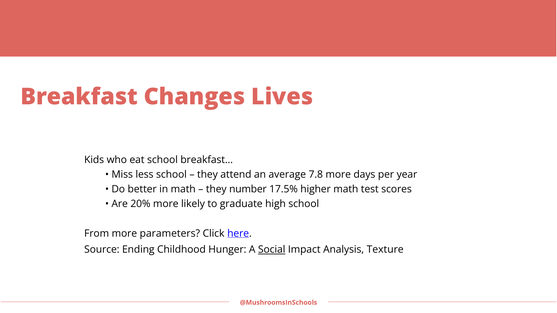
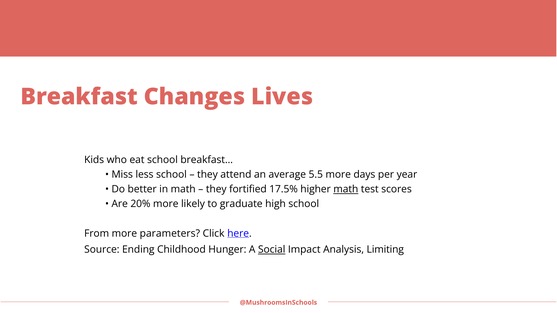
7.8: 7.8 -> 5.5 (316, 175)
number: number -> fortified (248, 189)
math underline: none -> present (346, 189)
Texture: Texture -> Limiting (385, 250)
